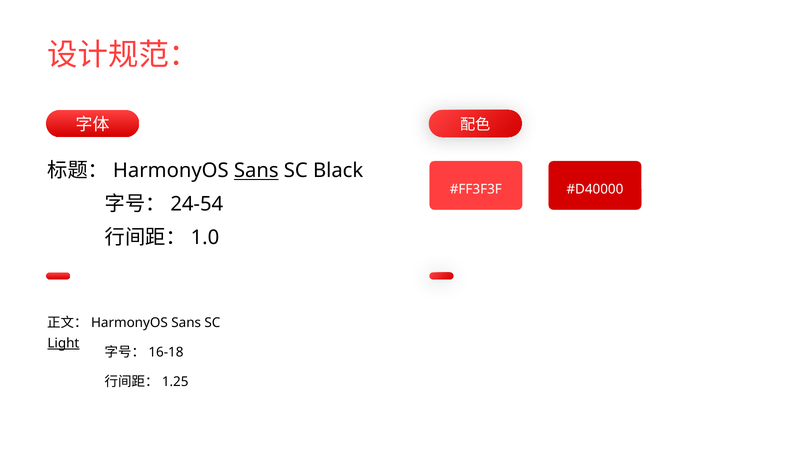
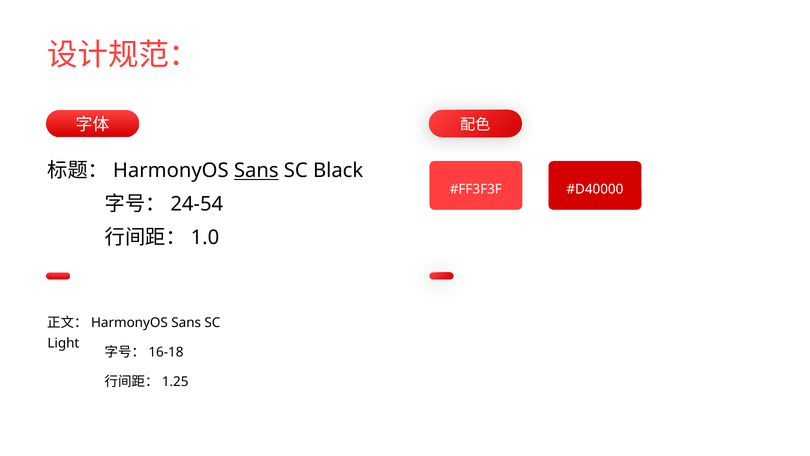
Light underline: present -> none (63, 343)
